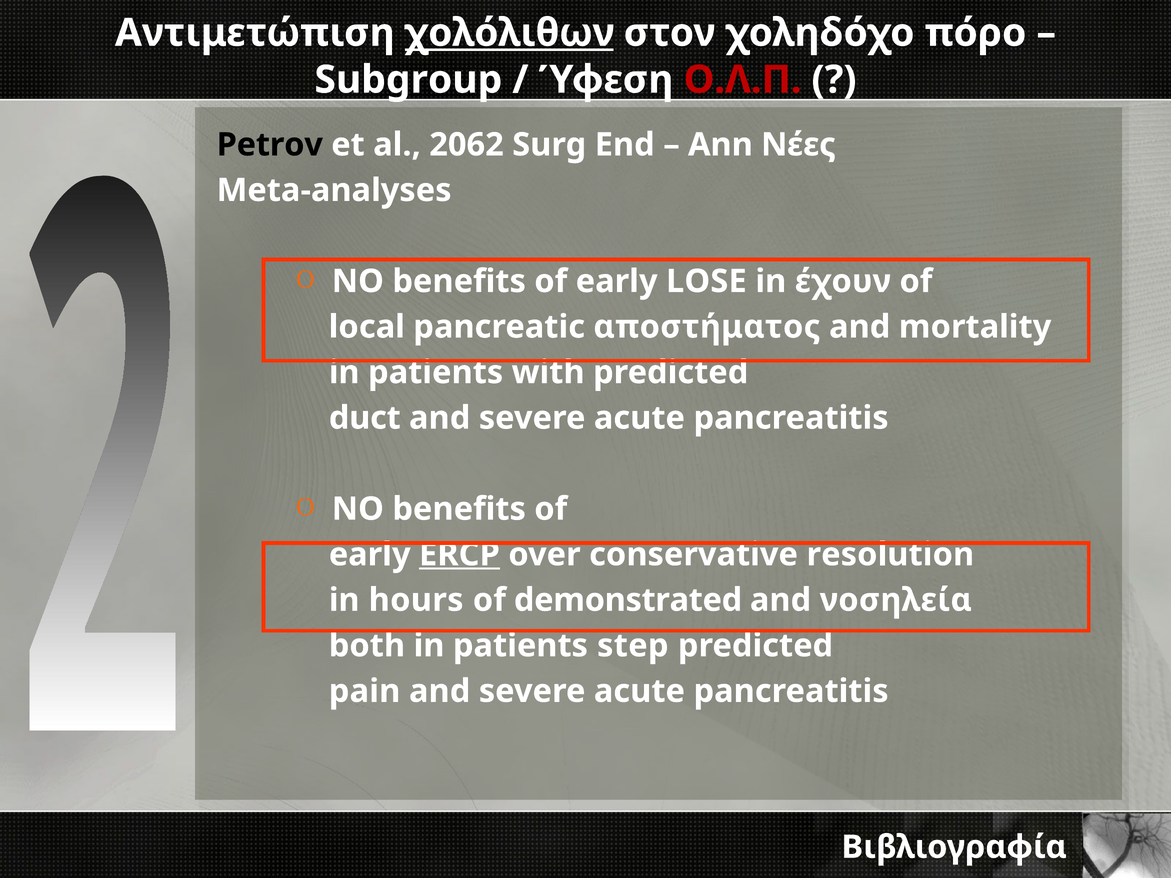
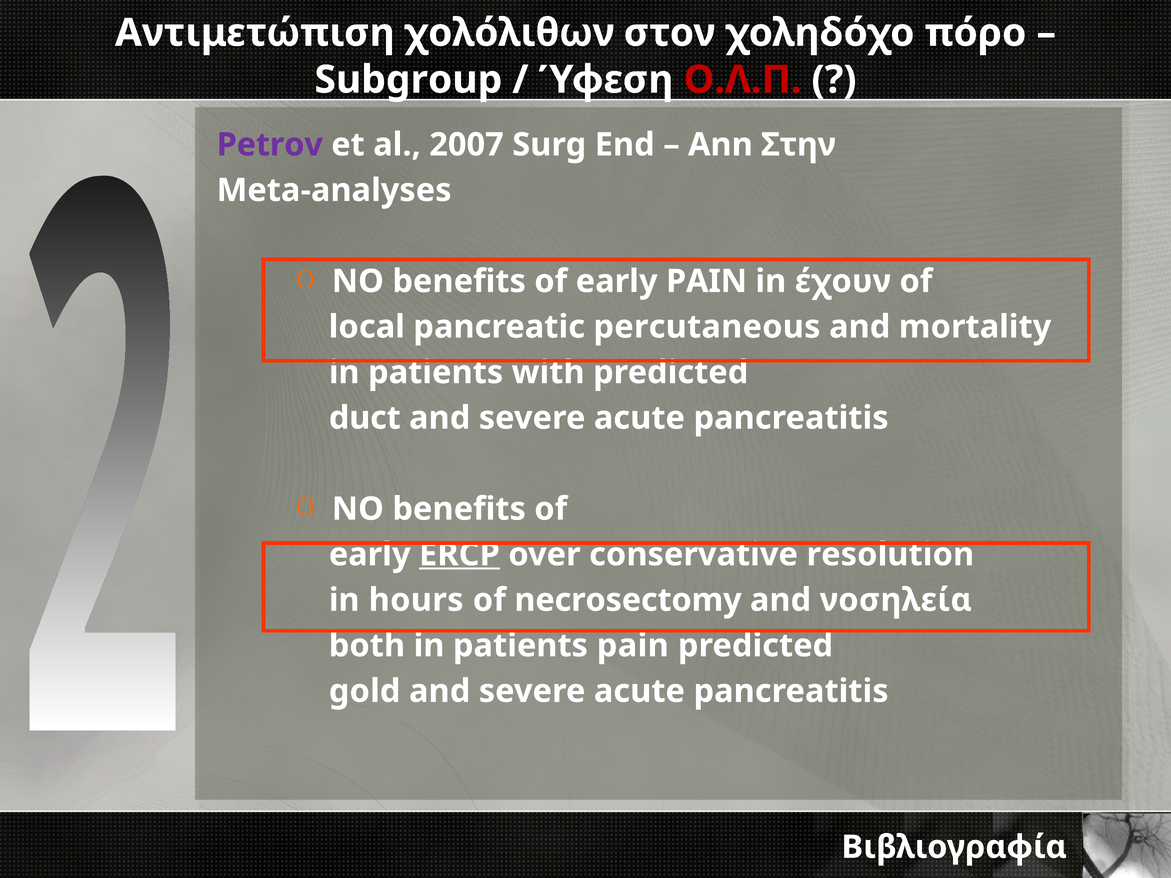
χολόλιθων underline: present -> none (509, 33)
Petrov colour: black -> purple (270, 145)
2062: 2062 -> 2007 (467, 145)
Νέες: Νέες -> Στην (798, 145)
early LOSE: LOSE -> PAIN (707, 281)
αποστήματος: αποστήματος -> percutaneous (707, 327)
demonstrated: demonstrated -> necrosectomy (628, 600)
patients step: step -> pain (633, 646)
pain: pain -> gold (365, 691)
